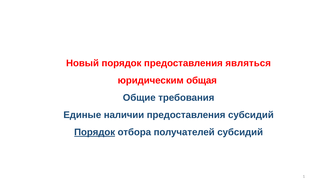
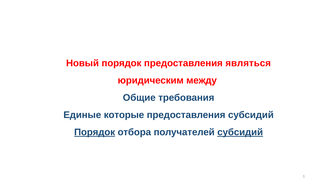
общая: общая -> между (202, 81)
наличии: наличии -> которые (124, 115)
субсидий underline: none -> present (240, 133)
